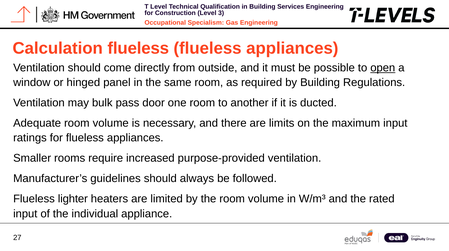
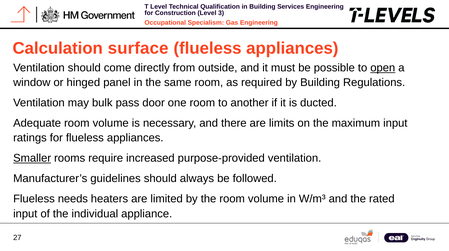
Calculation flueless: flueless -> surface (138, 48)
Smaller underline: none -> present (32, 158)
lighter: lighter -> needs (73, 199)
